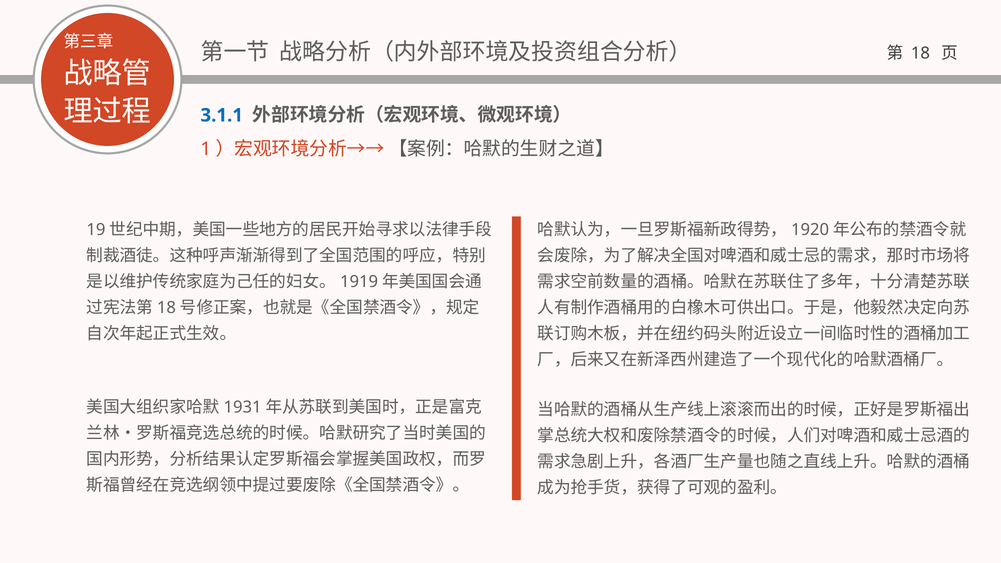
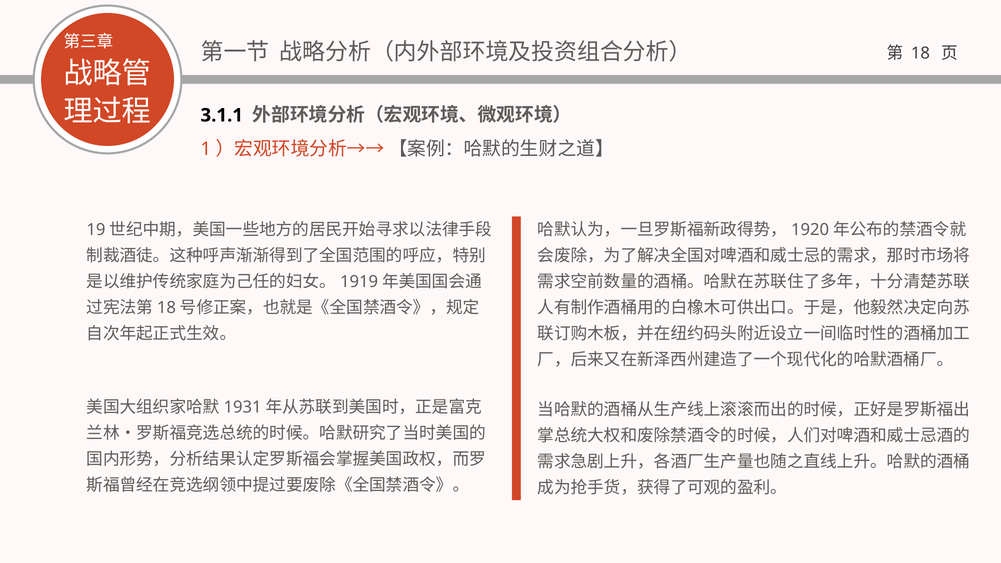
3.1.1 colour: blue -> black (222, 115)
